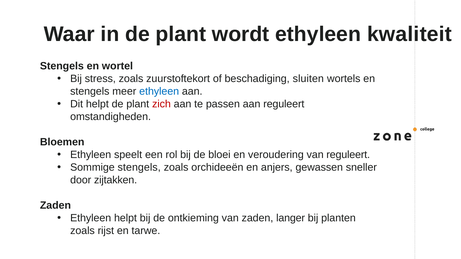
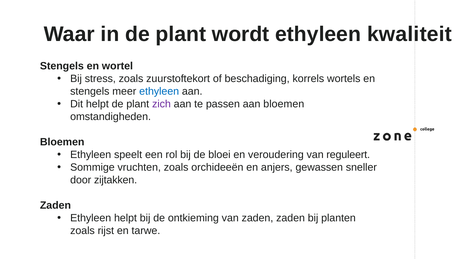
sluiten: sluiten -> korrels (308, 79)
zich colour: red -> purple (161, 104)
aan reguleert: reguleert -> bloemen (284, 104)
Sommige stengels: stengels -> vruchten (139, 168)
zaden langer: langer -> zaden (291, 218)
